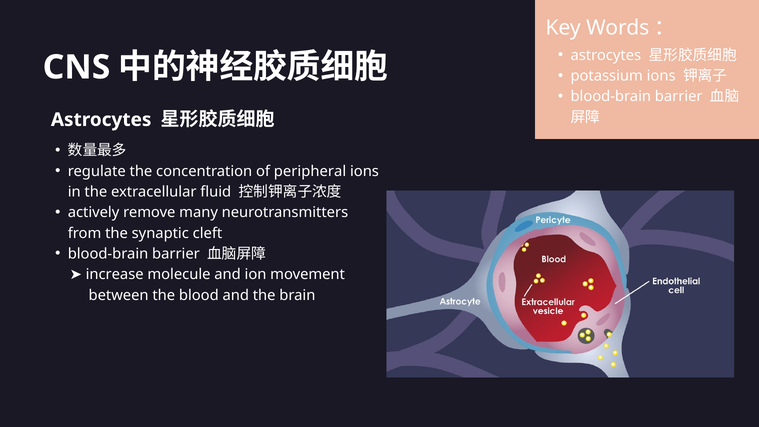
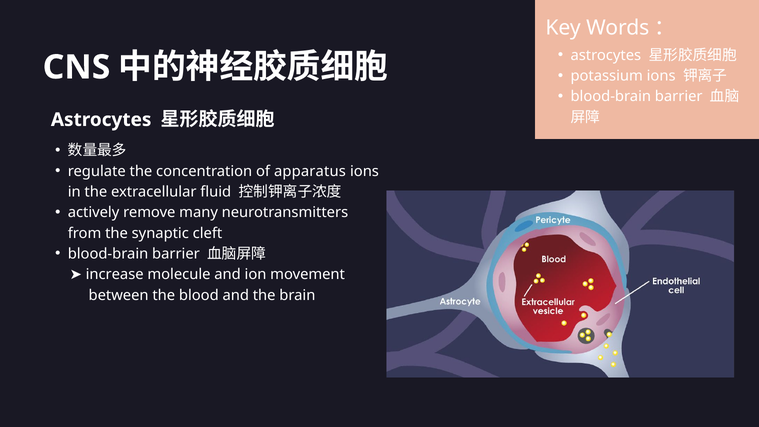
peripheral: peripheral -> apparatus (310, 171)
